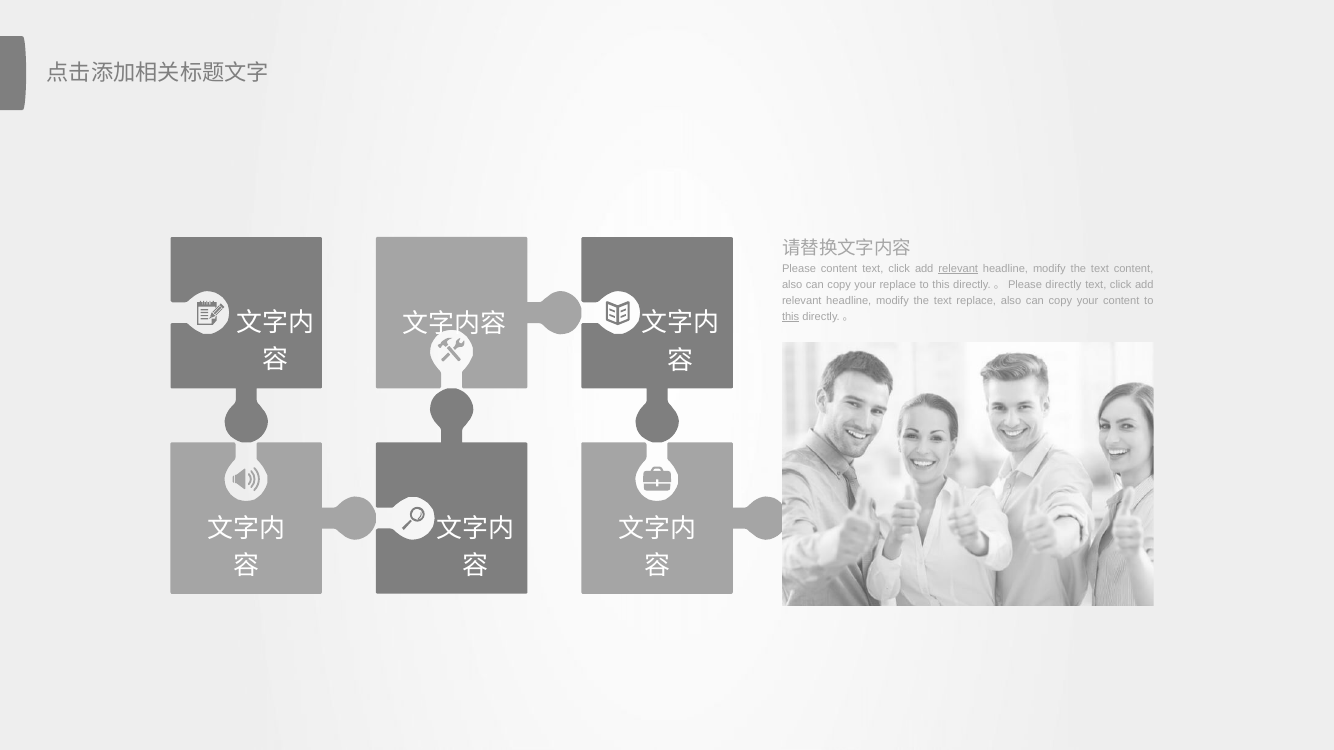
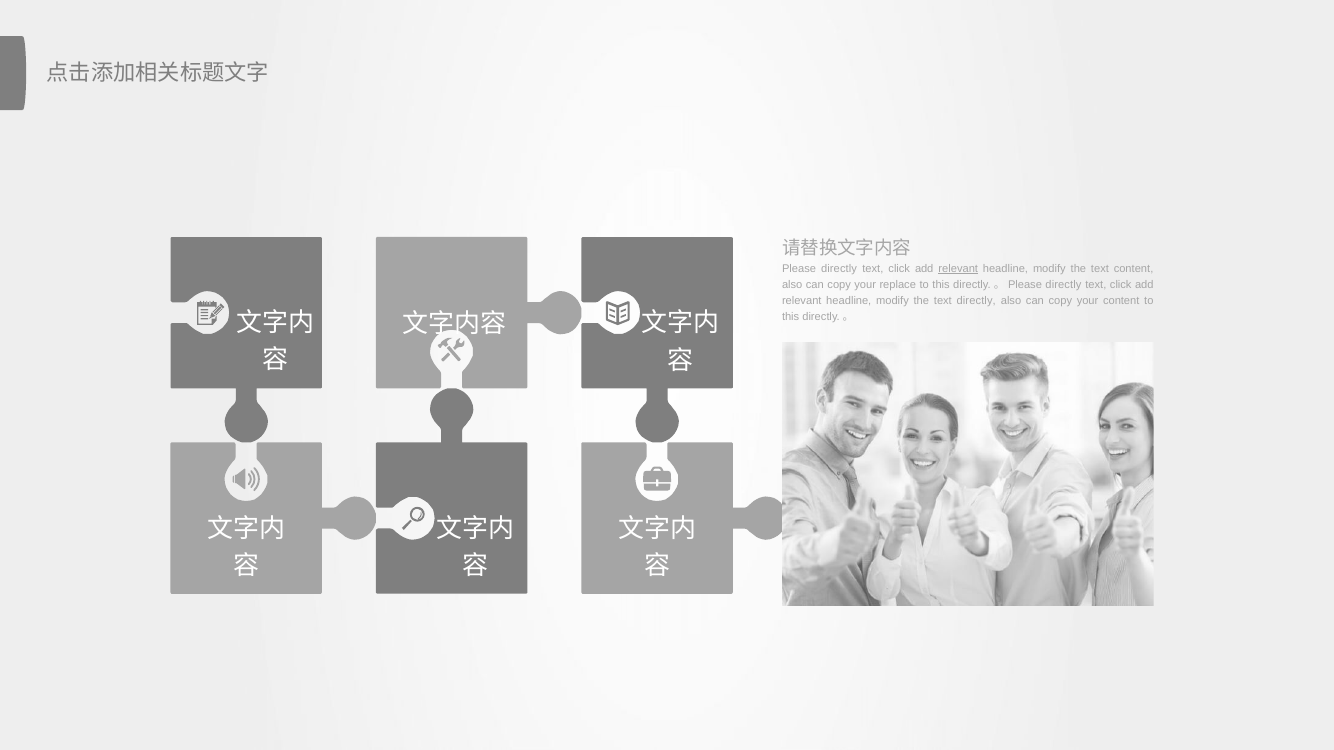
content: content -> directly (839, 269)
text replace: replace -> directly (976, 301)
this underline: present -> none (791, 317)
